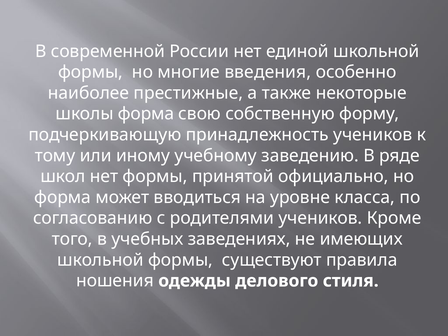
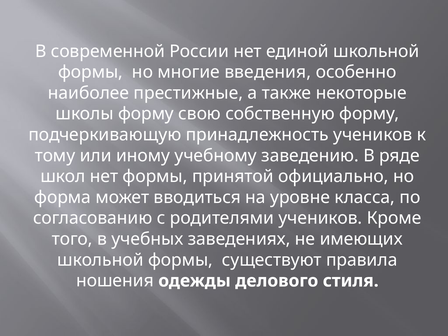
школы форма: форма -> форму (146, 114)
